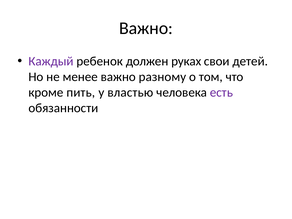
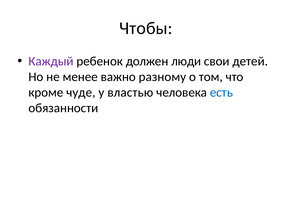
Важно: Важно -> Чтобы (146, 28)
руках: руках -> люди (186, 61)
пить: пить -> чуде (81, 92)
есть colour: purple -> blue (221, 92)
